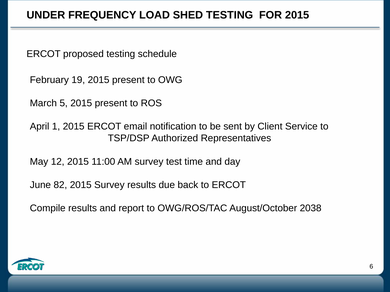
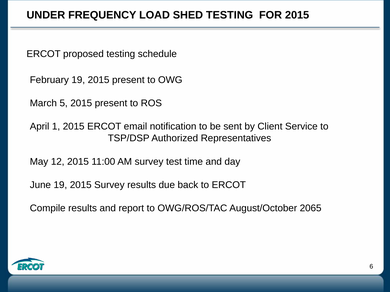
June 82: 82 -> 19 (60, 185)
2038: 2038 -> 2065 (311, 209)
